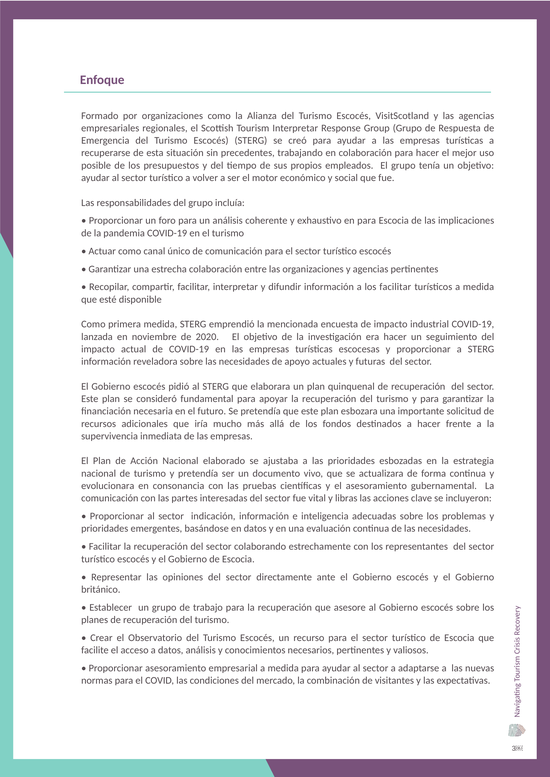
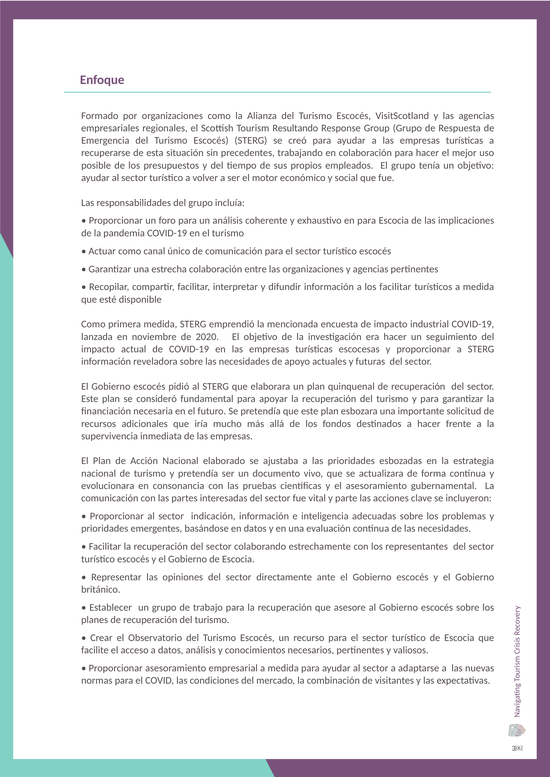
Tourism Interpretar: Interpretar -> Resultando (295, 128)
libras: libras -> parte (346, 499)
